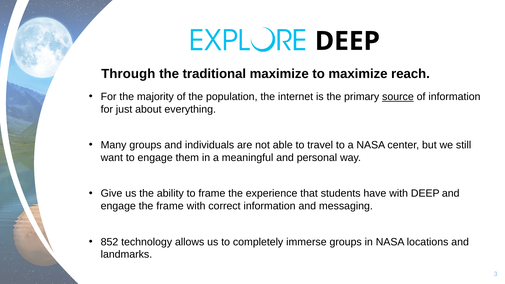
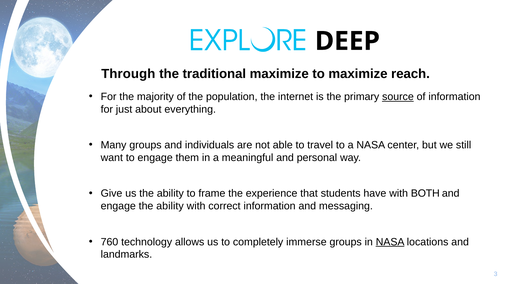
with DEEP: DEEP -> BOTH (425, 194)
engage the frame: frame -> ability (170, 206)
852: 852 -> 760 (109, 242)
NASA underline: none -> present (390, 242)
